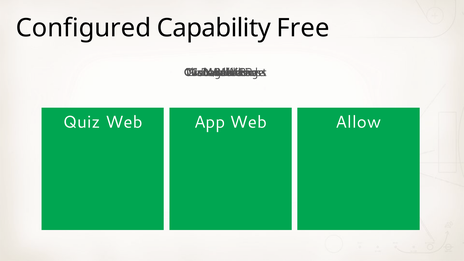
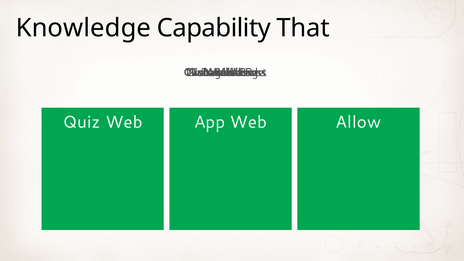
Configured: Configured -> Knowledge (83, 28)
Free: Free -> That (303, 28)
